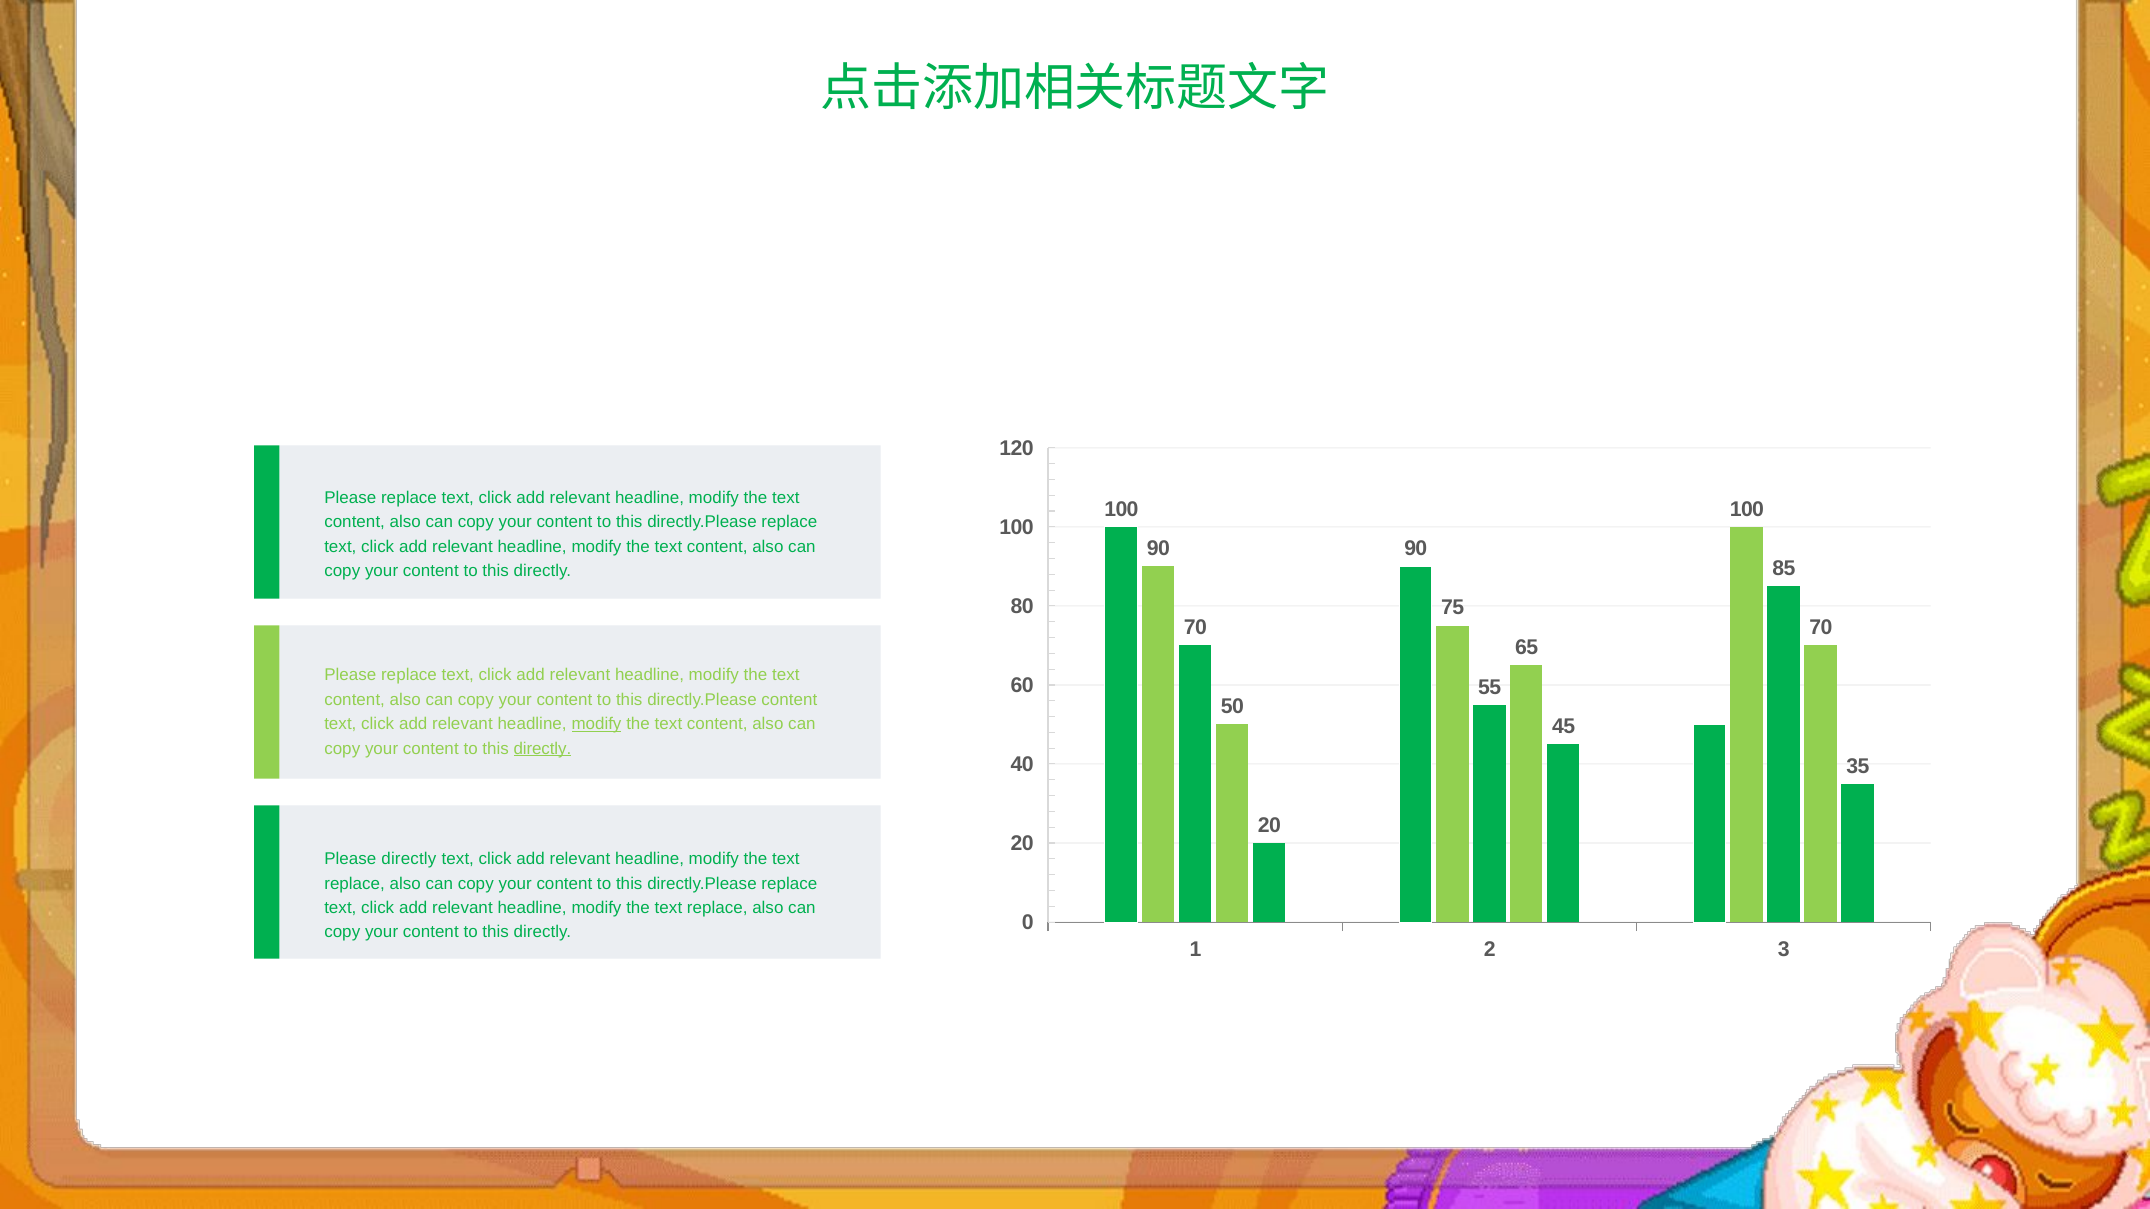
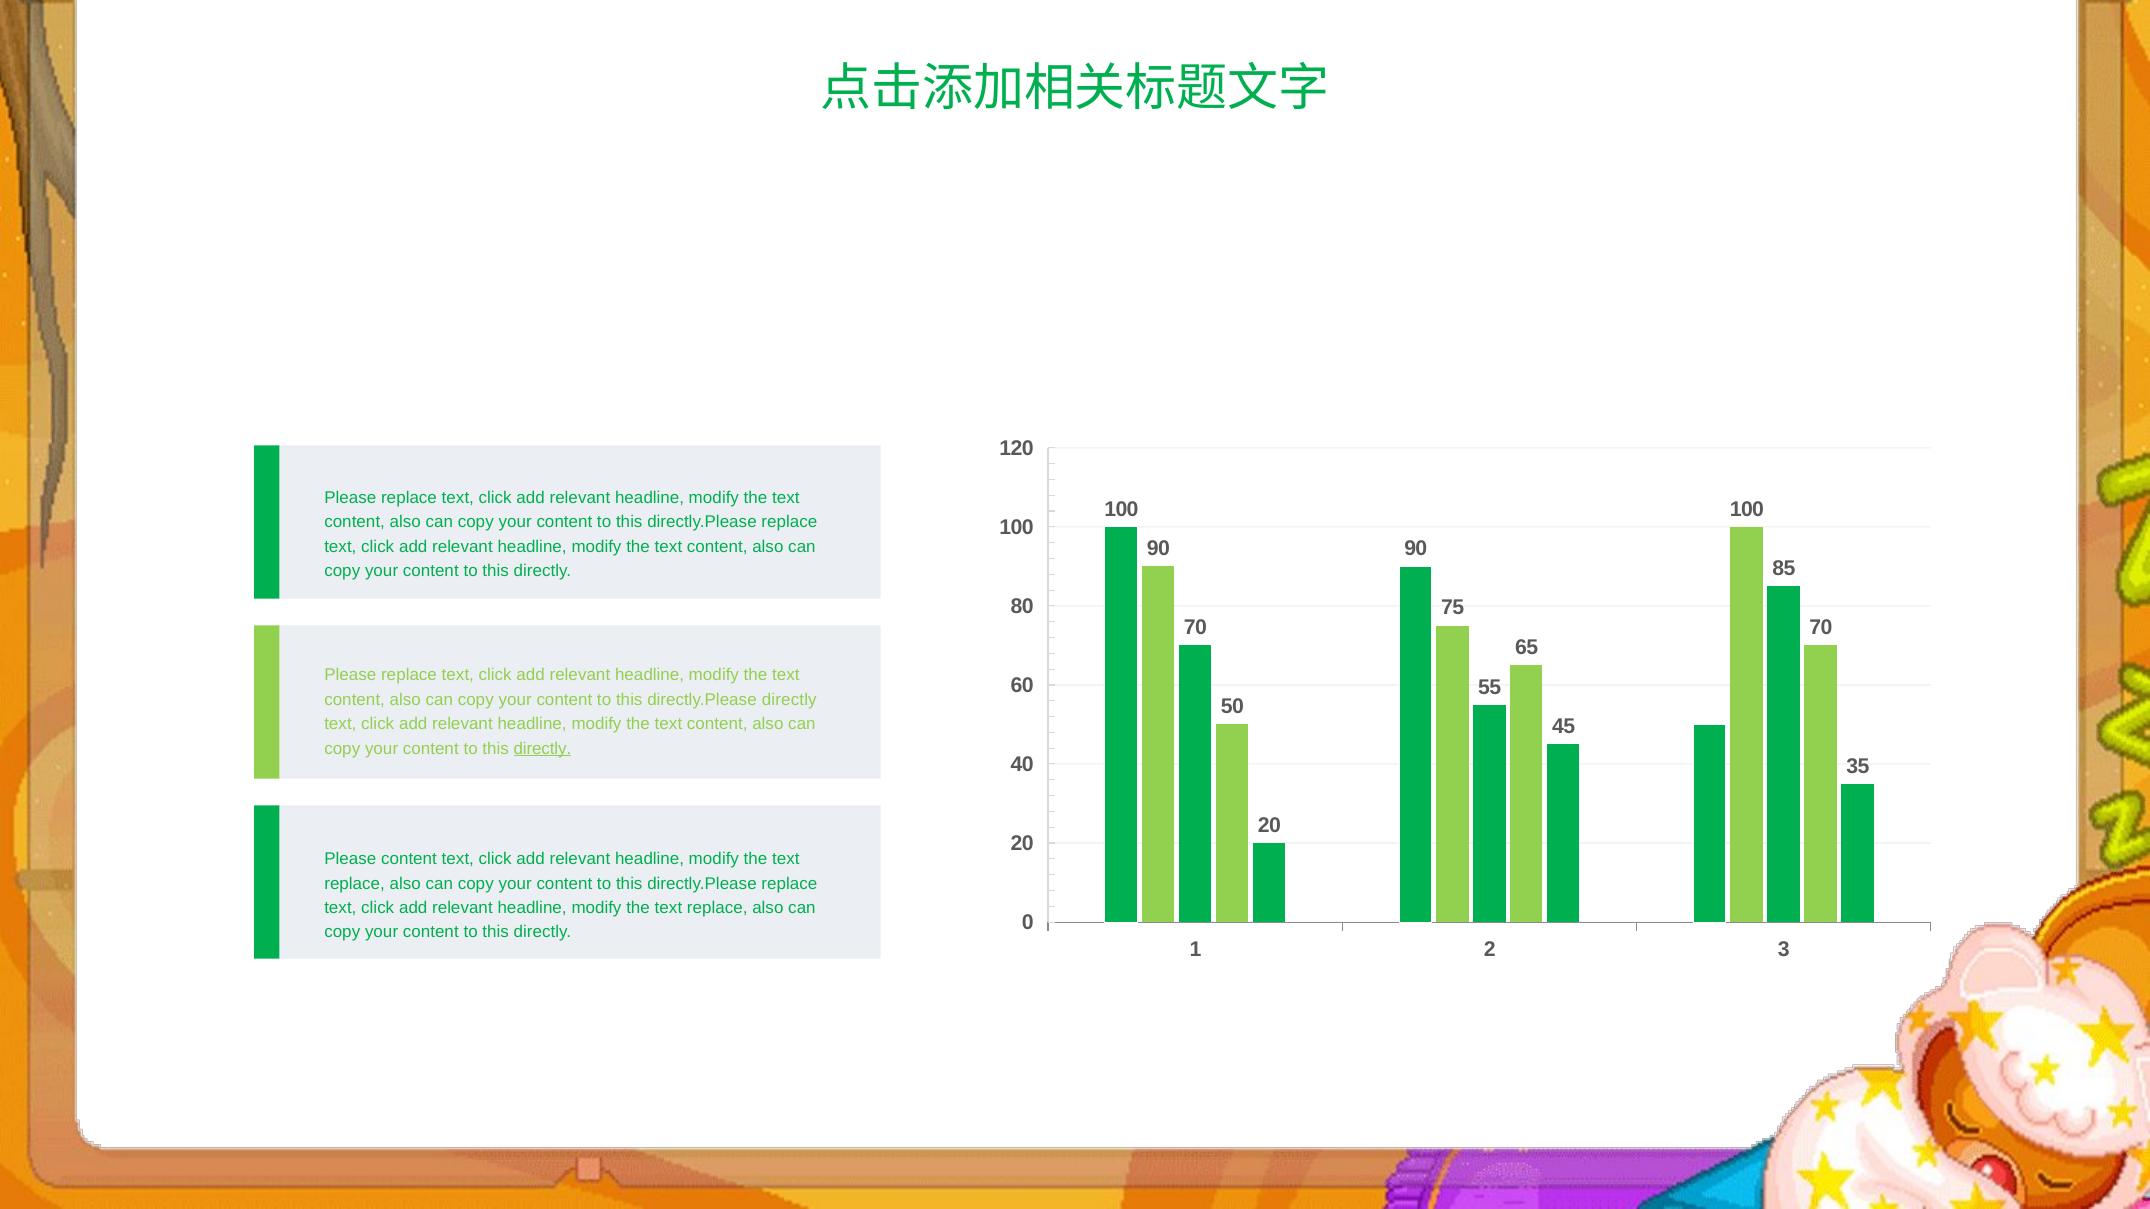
directly.Please content: content -> directly (789, 700)
modify underline: present -> none (596, 724)
Please directly: directly -> content (409, 859)
